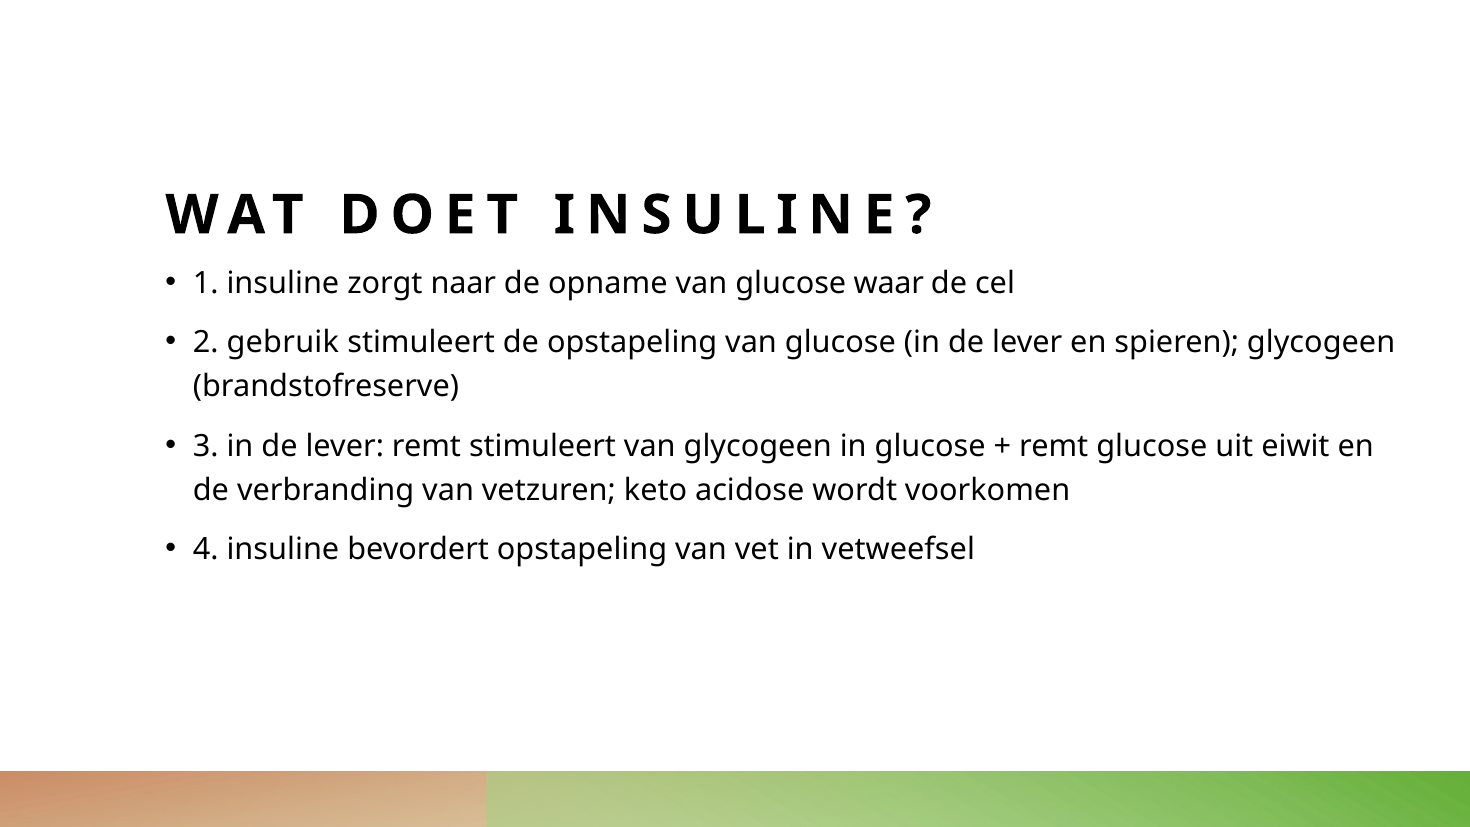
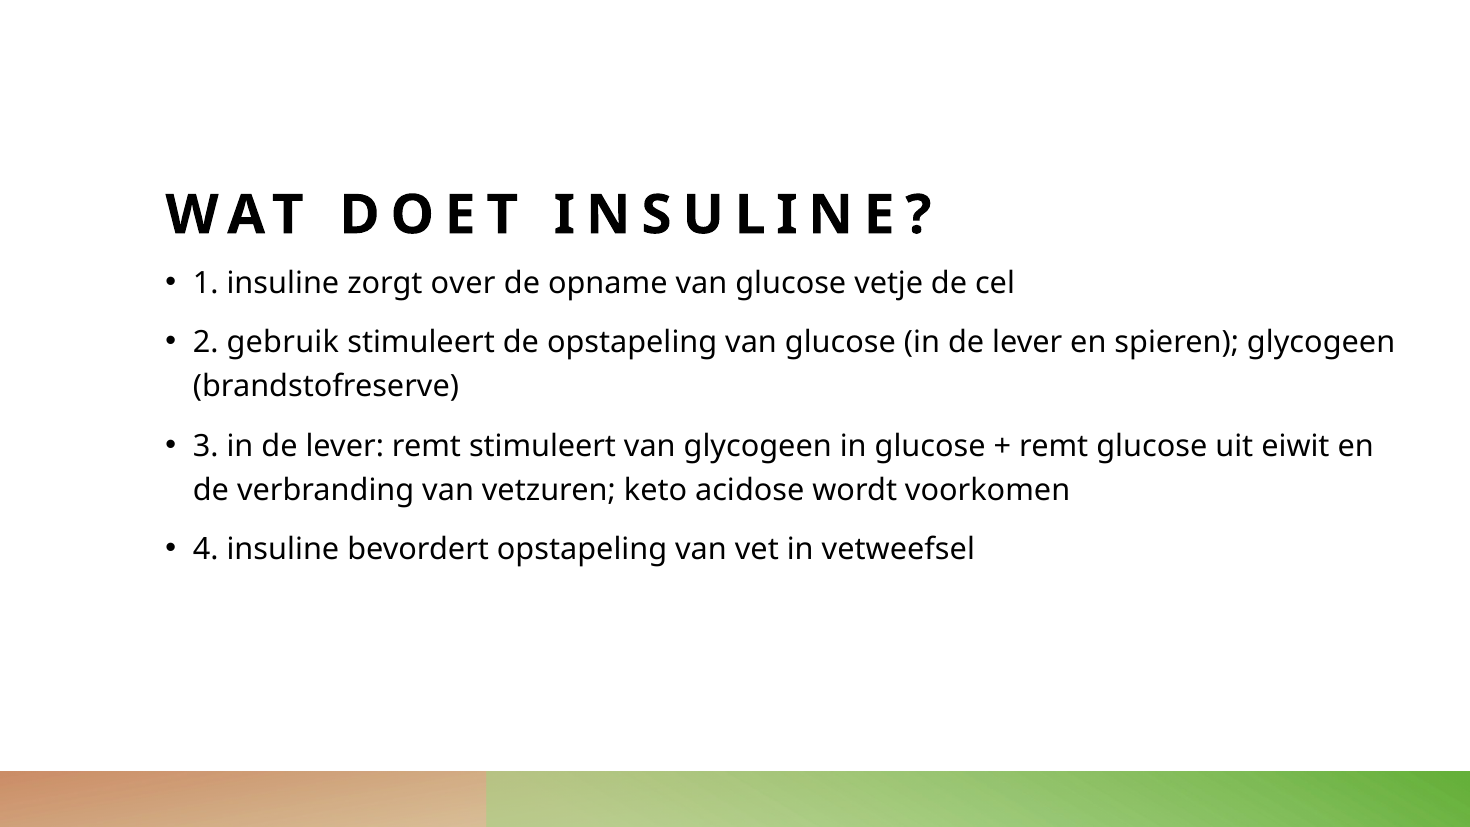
naar: naar -> over (463, 283)
waar: waar -> vetje (889, 283)
